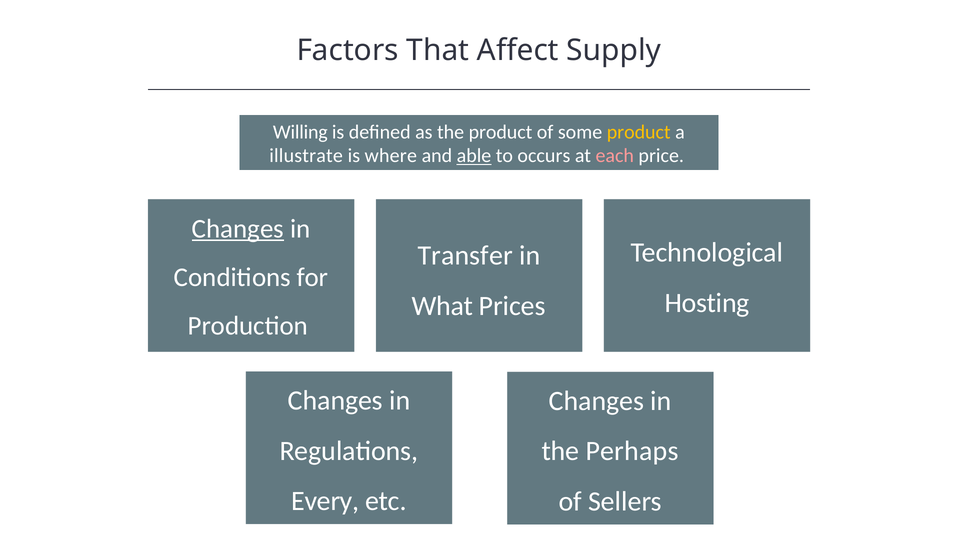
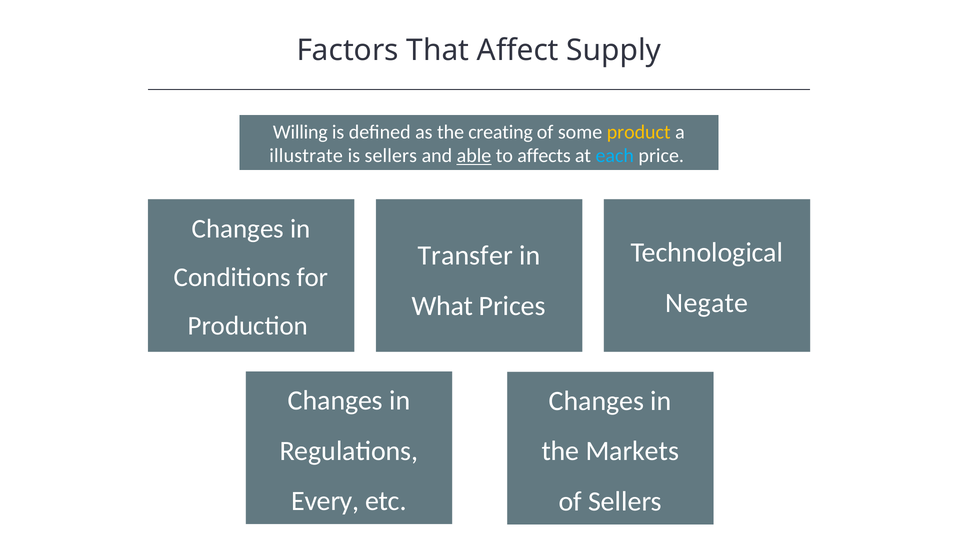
the product: product -> creating (501, 132)
is where: where -> sellers (391, 156)
occurs: occurs -> affects (544, 156)
each colour: pink -> light blue (615, 156)
Changes underline: present -> none (238, 229)
Hosting: Hosting -> Negate (707, 303)
Perhaps: Perhaps -> Markets (632, 451)
